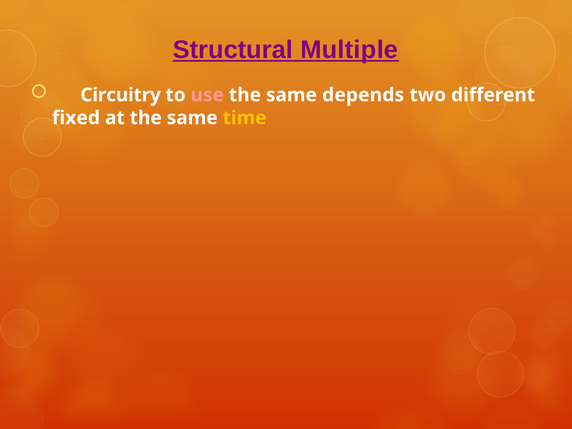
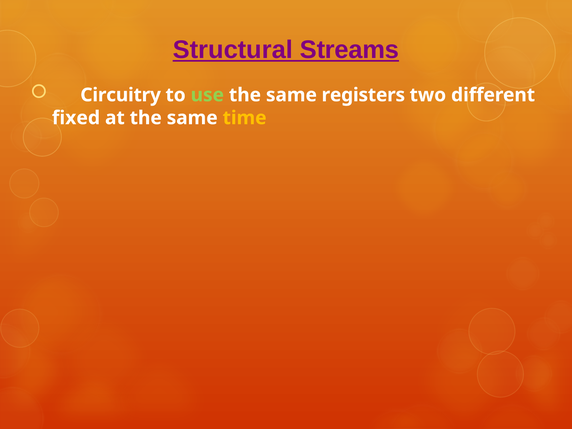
Multiple: Multiple -> Streams (349, 50)
use colour: pink -> light green (207, 95)
depends: depends -> registers (363, 95)
